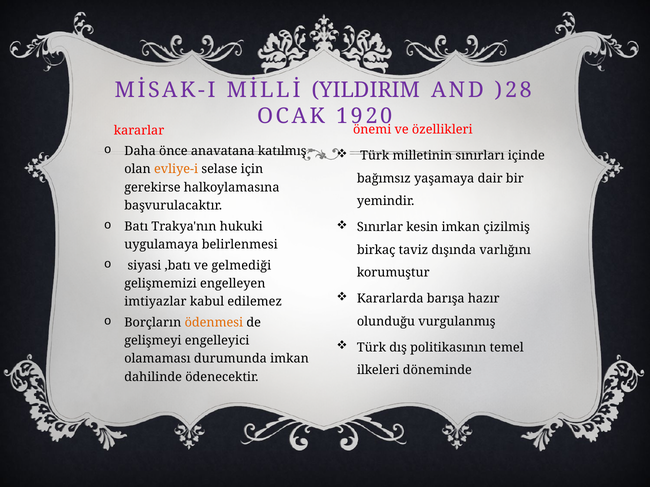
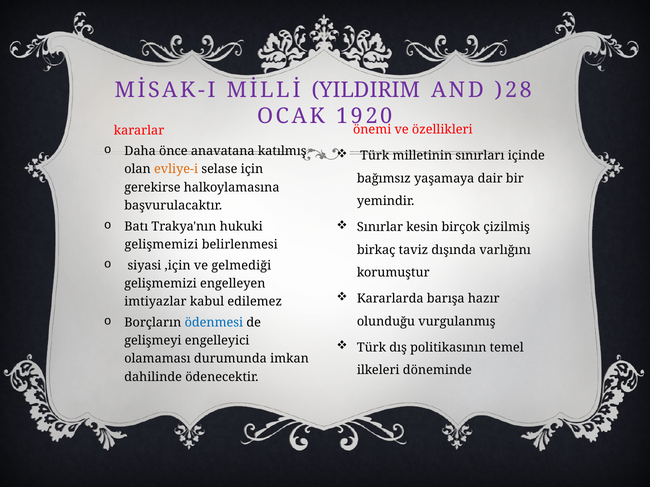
kesin imkan: imkan -> birçok (461, 227)
uygulamaya: uygulamaya -> gelişmemizi (161, 245)
,batı: ,batı -> ,için (178, 266)
ödenmesi colour: orange -> blue (214, 323)
